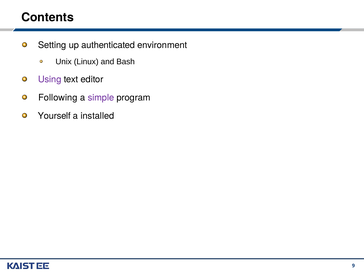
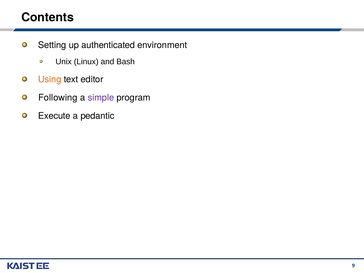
Using colour: purple -> orange (50, 79)
Yourself: Yourself -> Execute (54, 116)
installed: installed -> pedantic (97, 116)
